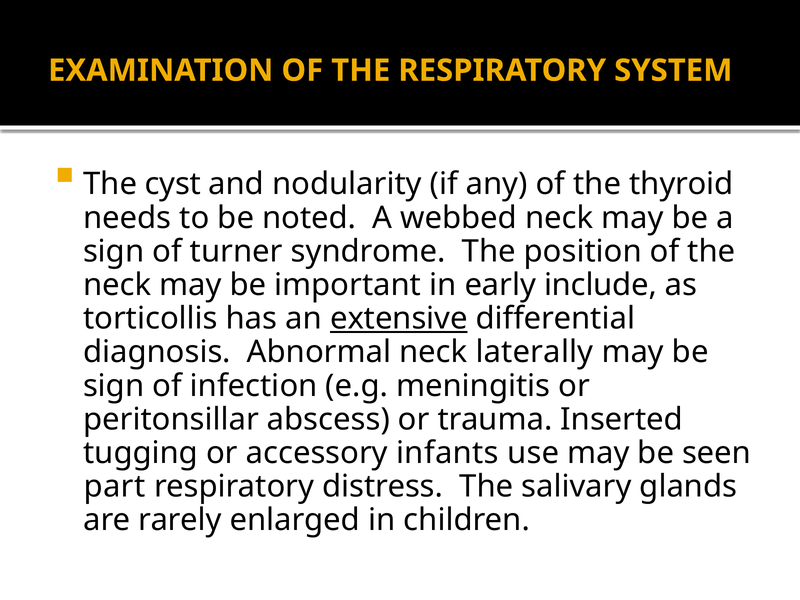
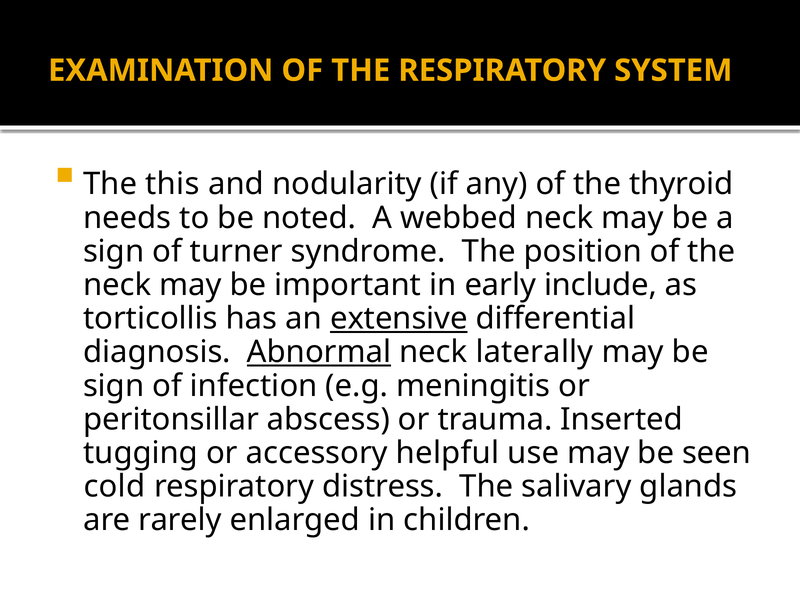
cyst: cyst -> this (173, 184)
Abnormal underline: none -> present (319, 352)
infants: infants -> helpful (448, 453)
part: part -> cold (114, 487)
